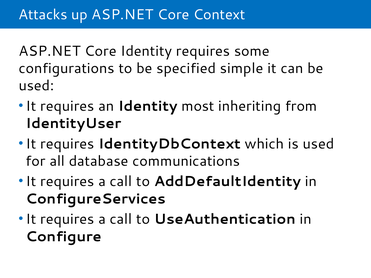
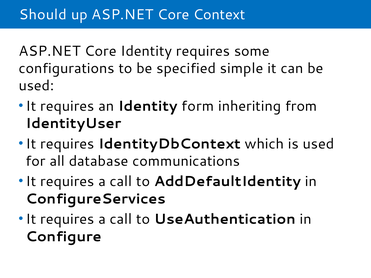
Attacks: Attacks -> Should (43, 15)
most: most -> form (198, 106)
